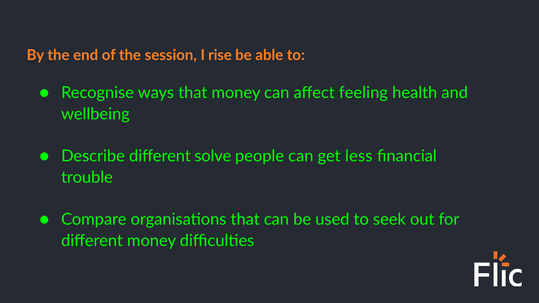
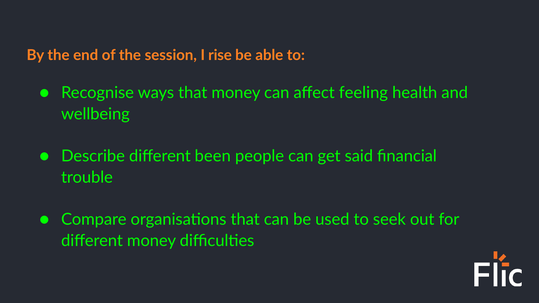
solve: solve -> been (213, 156)
less: less -> said (359, 156)
